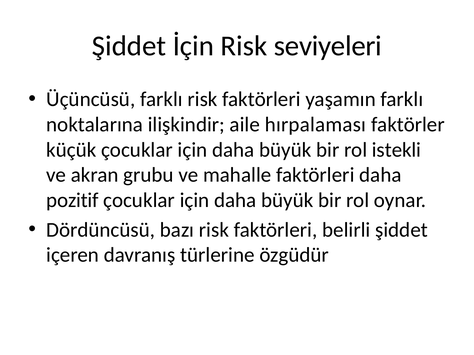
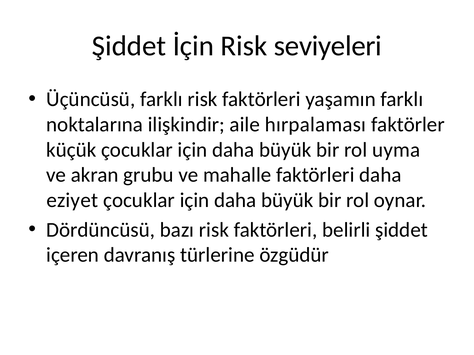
istekli: istekli -> uyma (396, 150)
pozitif: pozitif -> eziyet (72, 201)
